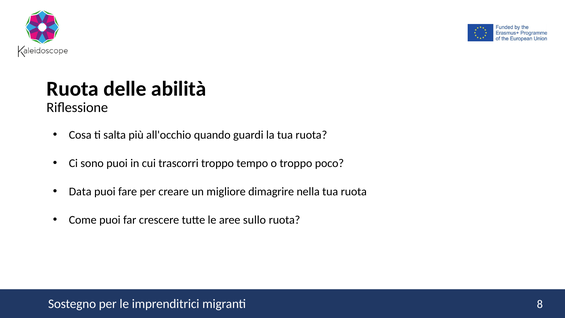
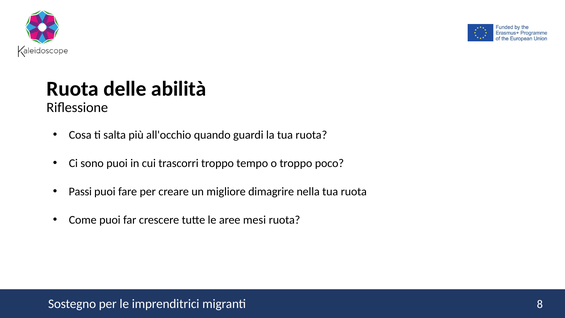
Data: Data -> Passi (80, 191)
sullo: sullo -> mesi (255, 220)
